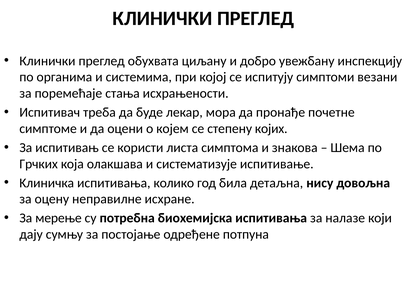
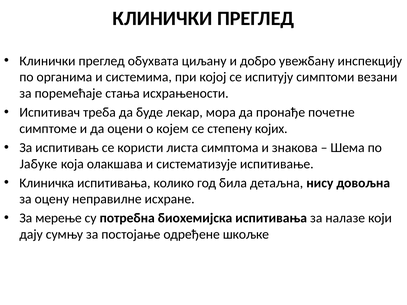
Грчких: Грчких -> Јабуке (38, 164)
потпуна: потпуна -> шкољке (246, 235)
